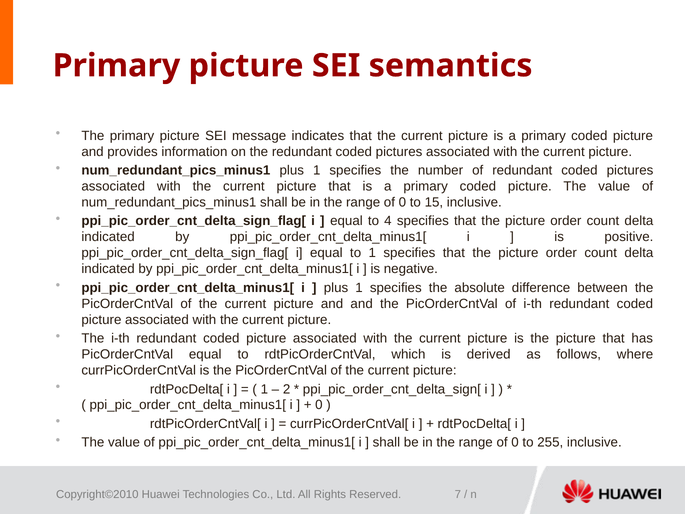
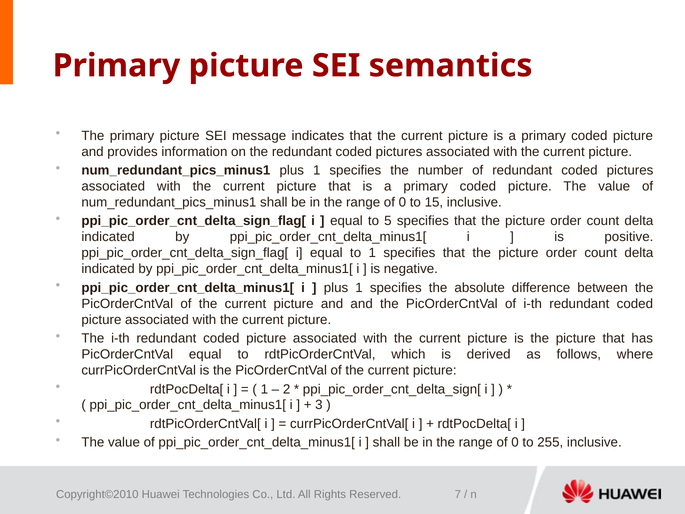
4: 4 -> 5 (388, 221)
0: 0 -> 3 (319, 405)
